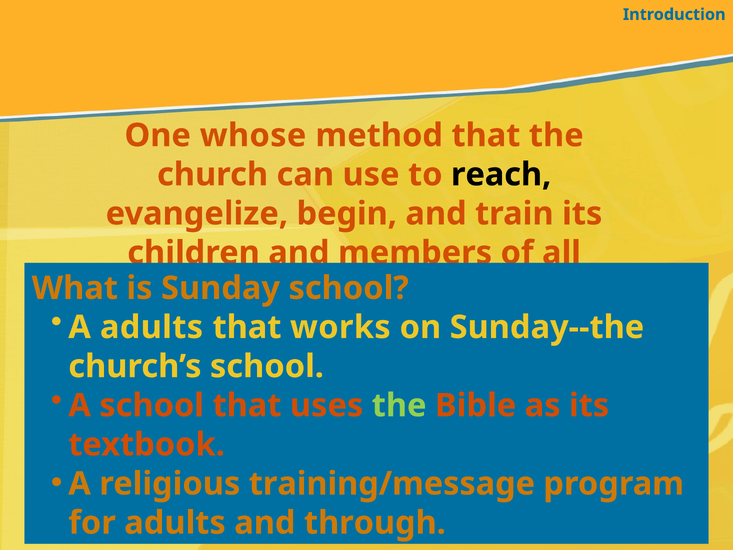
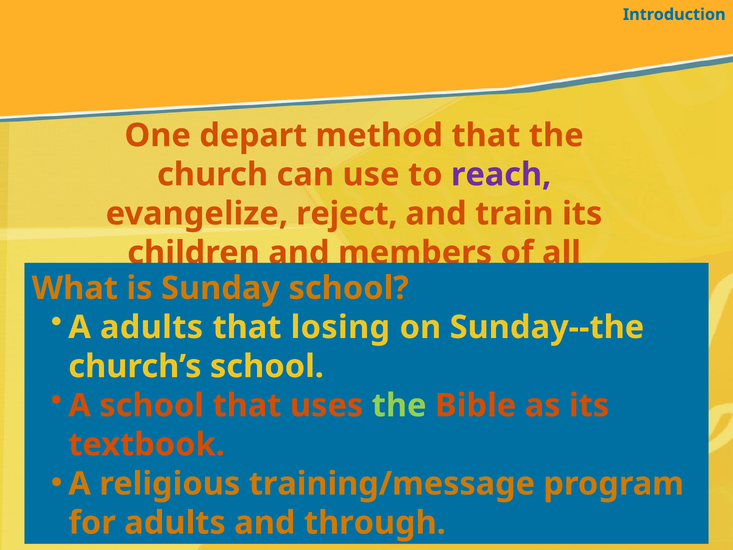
whose: whose -> depart (253, 135)
reach colour: black -> purple (501, 174)
begin: begin -> reject (347, 214)
works: works -> losing (340, 327)
